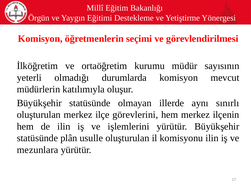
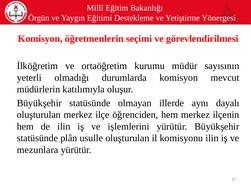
sınırlı: sınırlı -> dayalı (228, 103)
görevlerini: görevlerini -> öğrenciden (135, 115)
